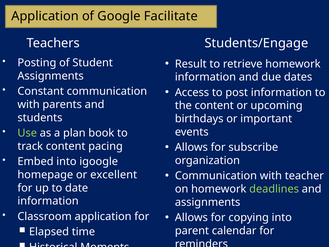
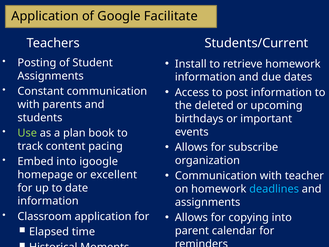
Students/Engage: Students/Engage -> Students/Current (257, 43)
Result: Result -> Install (191, 64)
the content: content -> deleted (214, 105)
deadlines colour: light green -> light blue (274, 189)
